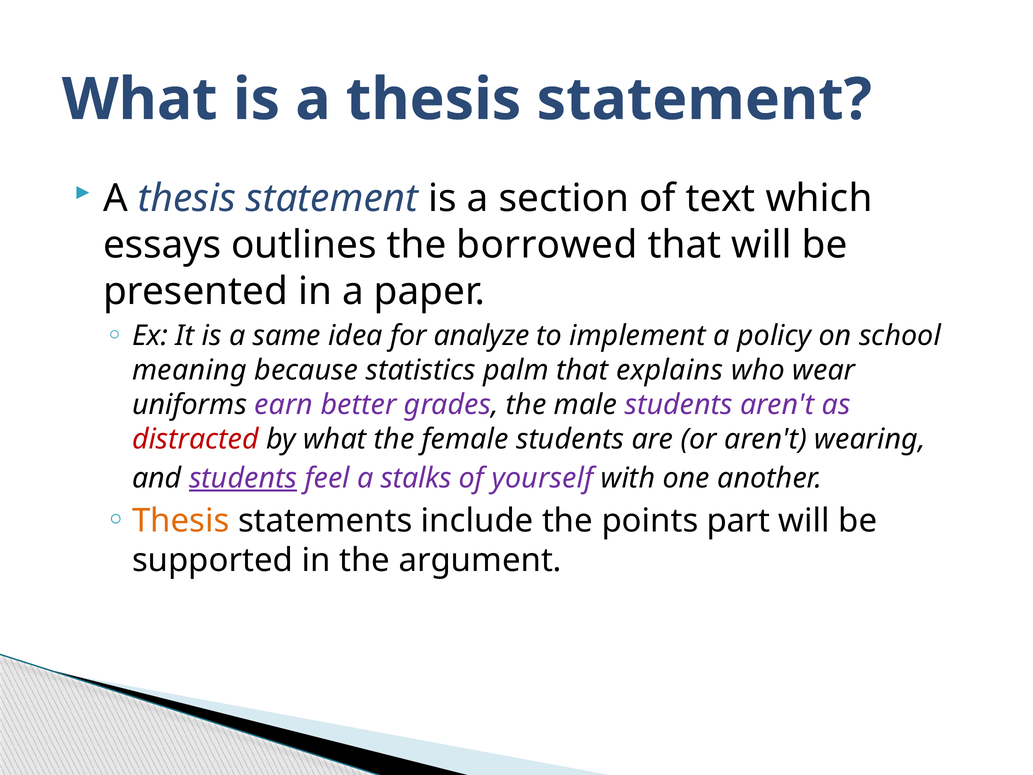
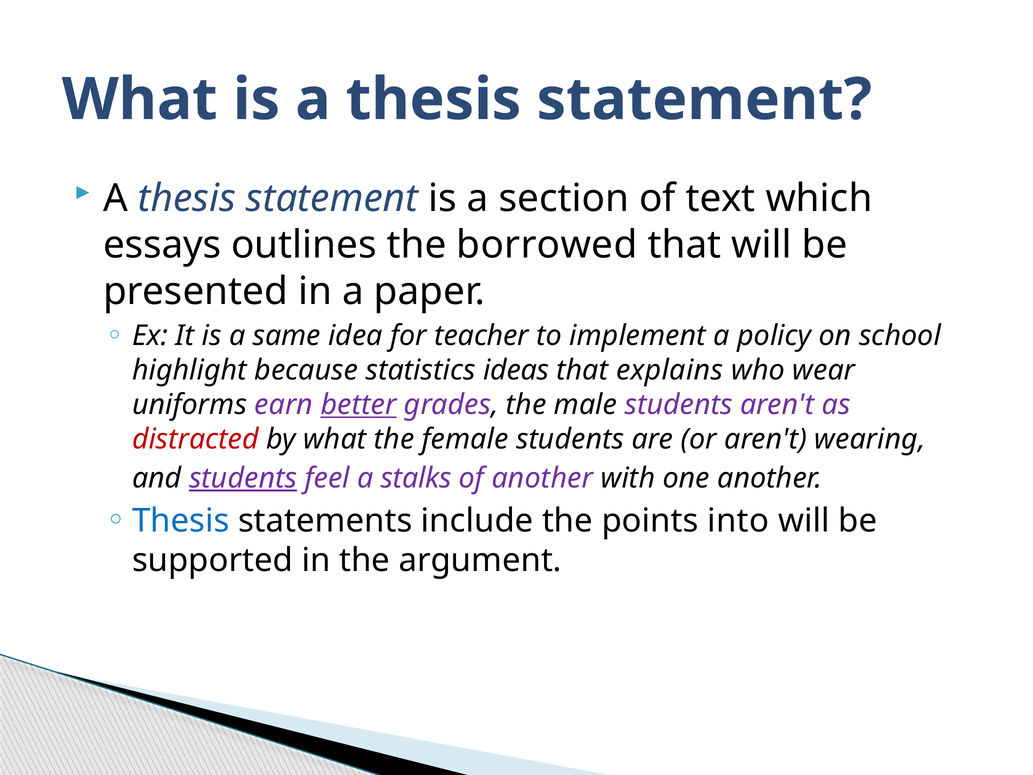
analyze: analyze -> teacher (482, 336)
meaning: meaning -> highlight (190, 370)
palm: palm -> ideas (516, 370)
better underline: none -> present (359, 405)
of yourself: yourself -> another (542, 478)
Thesis colour: orange -> blue (181, 521)
part: part -> into (738, 521)
